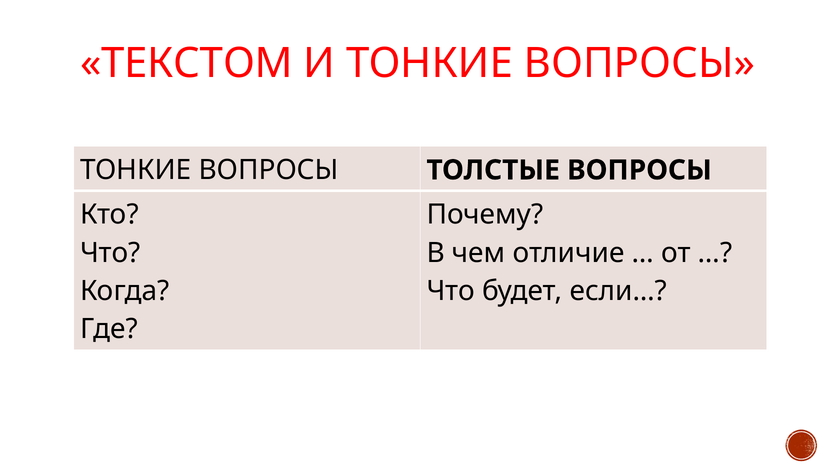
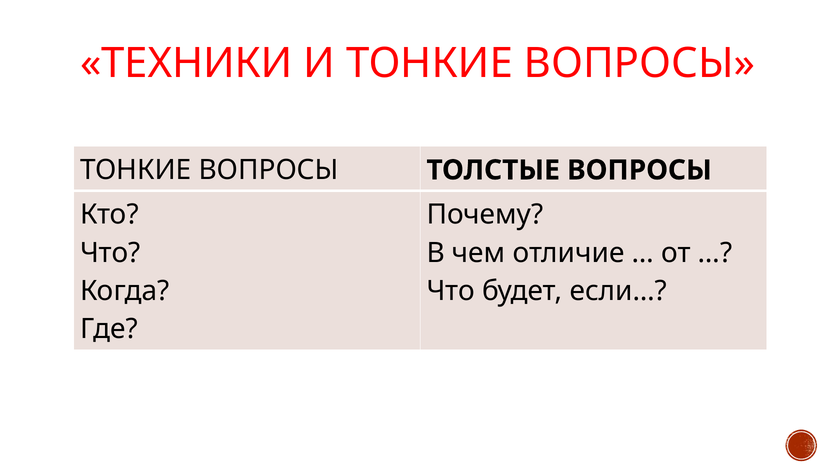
ТЕКСТОМ: ТЕКСТОМ -> ТЕХНИКИ (186, 63)
